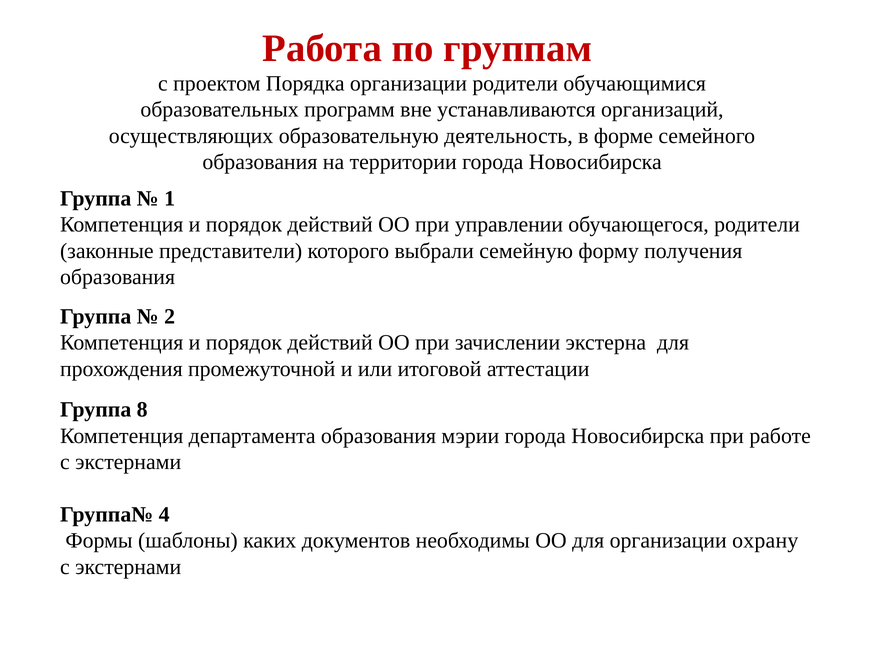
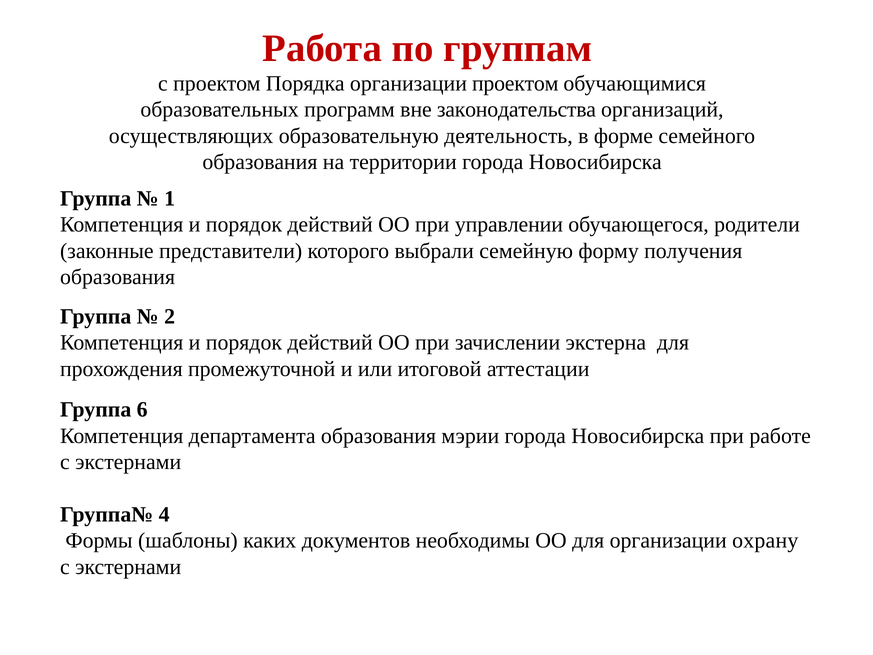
организации родители: родители -> проектом (515, 84)
устанавливаются: устанавливаются -> законодательства (516, 110)
8: 8 -> 6 (142, 410)
